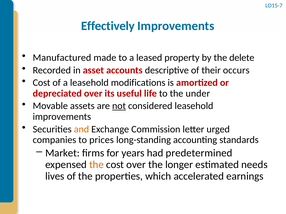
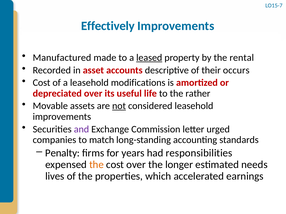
leased underline: none -> present (149, 58)
delete: delete -> rental (242, 58)
under: under -> rather (198, 94)
and colour: orange -> purple (81, 129)
prices: prices -> match (102, 140)
Market: Market -> Penalty (62, 153)
predetermined: predetermined -> responsibilities (199, 153)
